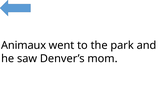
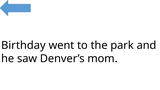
Animaux: Animaux -> Birthday (23, 45)
